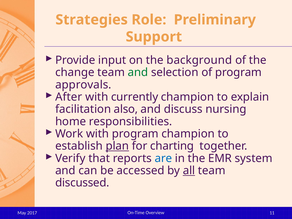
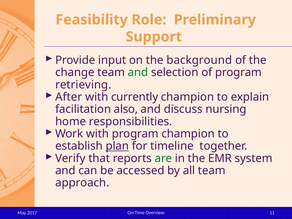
Strategies: Strategies -> Feasibility (92, 20)
approvals: approvals -> retrieving (83, 85)
charting: charting -> timeline (172, 146)
are colour: blue -> green (163, 158)
all underline: present -> none (189, 171)
discussed: discussed -> approach (82, 183)
